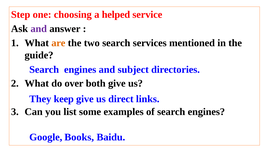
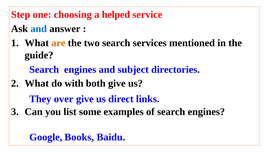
and colour: purple -> blue (39, 29)
over: over -> with (74, 84)
keep: keep -> over (64, 99)
